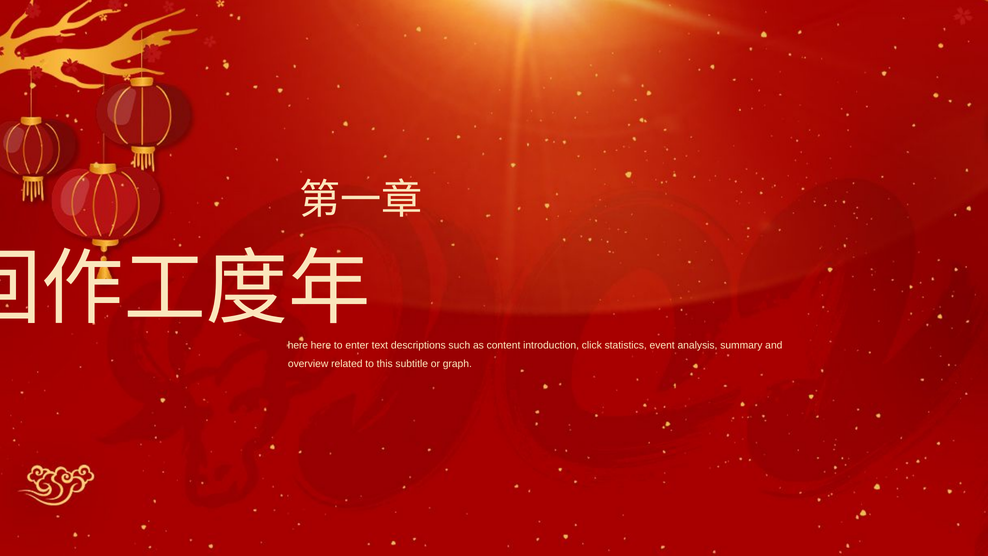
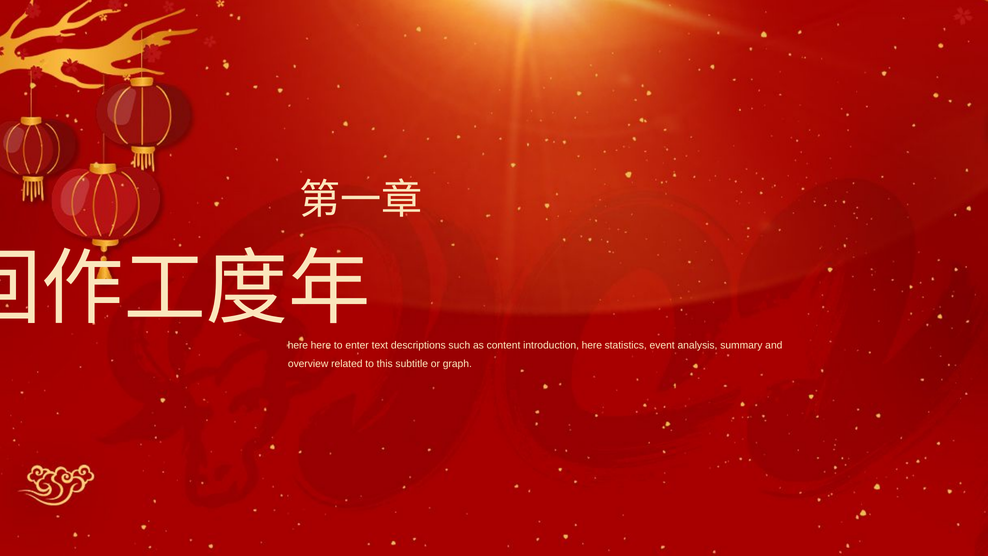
introduction click: click -> here (592, 345)
